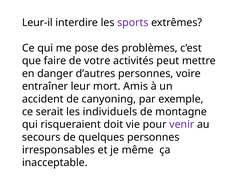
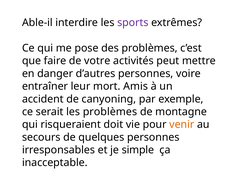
Leur-il: Leur-il -> Able-il (37, 23)
les individuels: individuels -> problèmes (110, 111)
venir colour: purple -> orange (182, 124)
même: même -> simple (138, 150)
